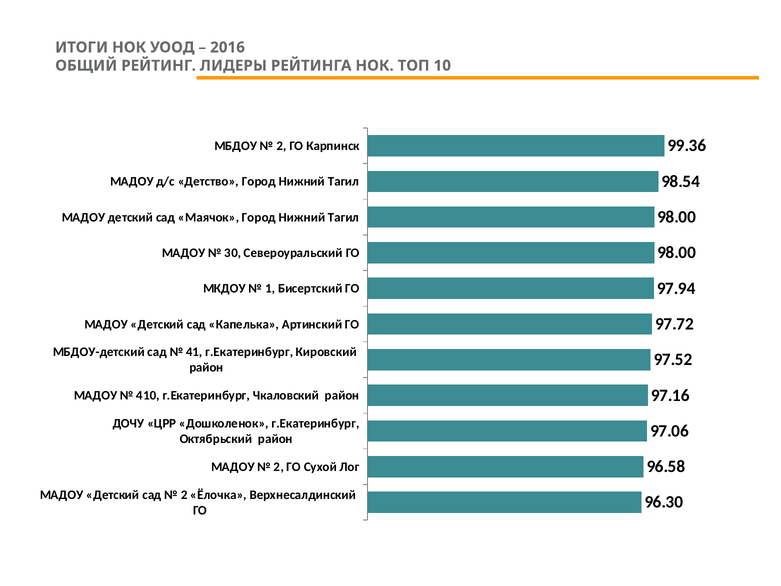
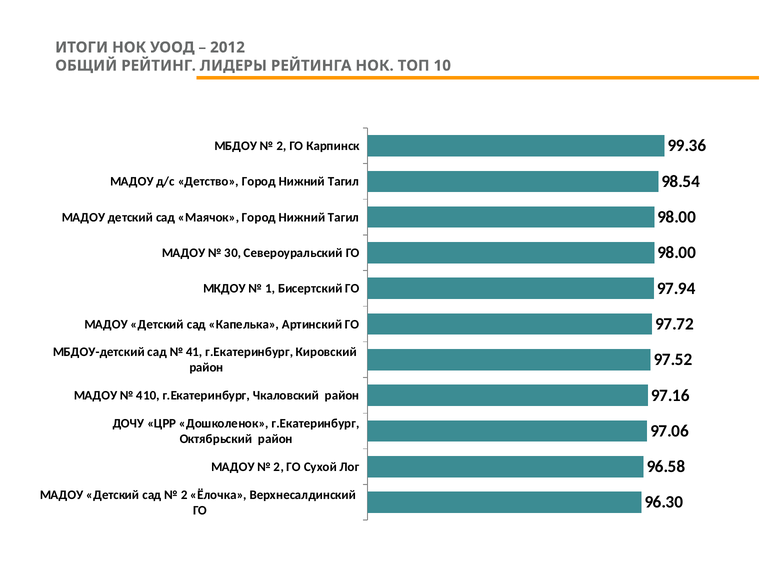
2016: 2016 -> 2012 (228, 47)
